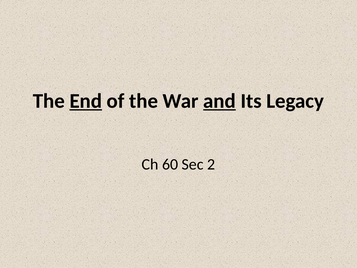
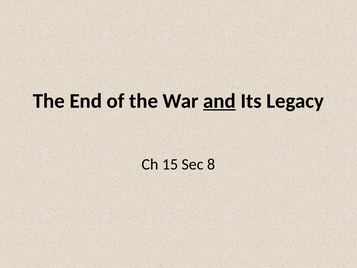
End underline: present -> none (86, 101)
60: 60 -> 15 (170, 164)
2: 2 -> 8 (211, 164)
